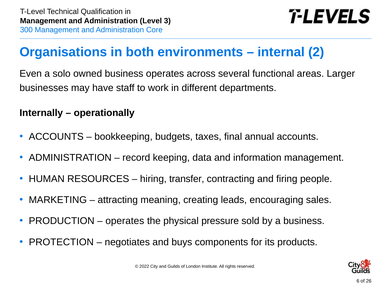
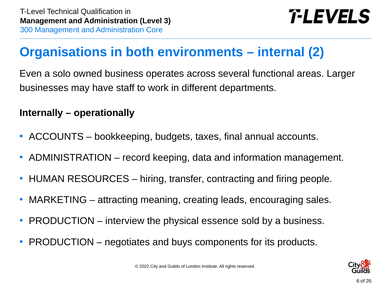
operates: operates -> interview (125, 220)
pressure: pressure -> essence (220, 220)
PROTECTION: PROTECTION -> PRODUCTION (61, 241)
